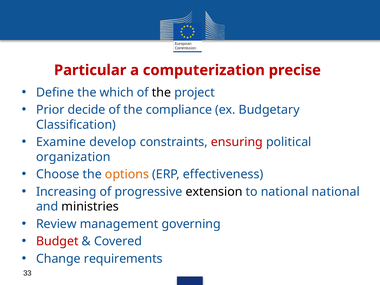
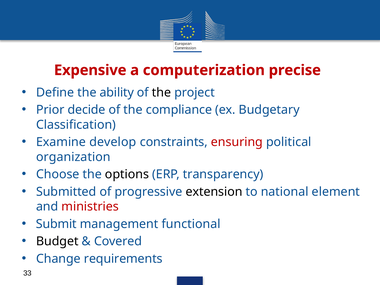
Particular: Particular -> Expensive (90, 70)
which: which -> ability (117, 92)
options colour: orange -> black (127, 174)
effectiveness: effectiveness -> transparency (223, 174)
Increasing: Increasing -> Submitted (66, 192)
national national: national -> element (336, 192)
ministries colour: black -> red (90, 207)
Review: Review -> Submit (56, 224)
governing: governing -> functional (191, 224)
Budget colour: red -> black (57, 241)
